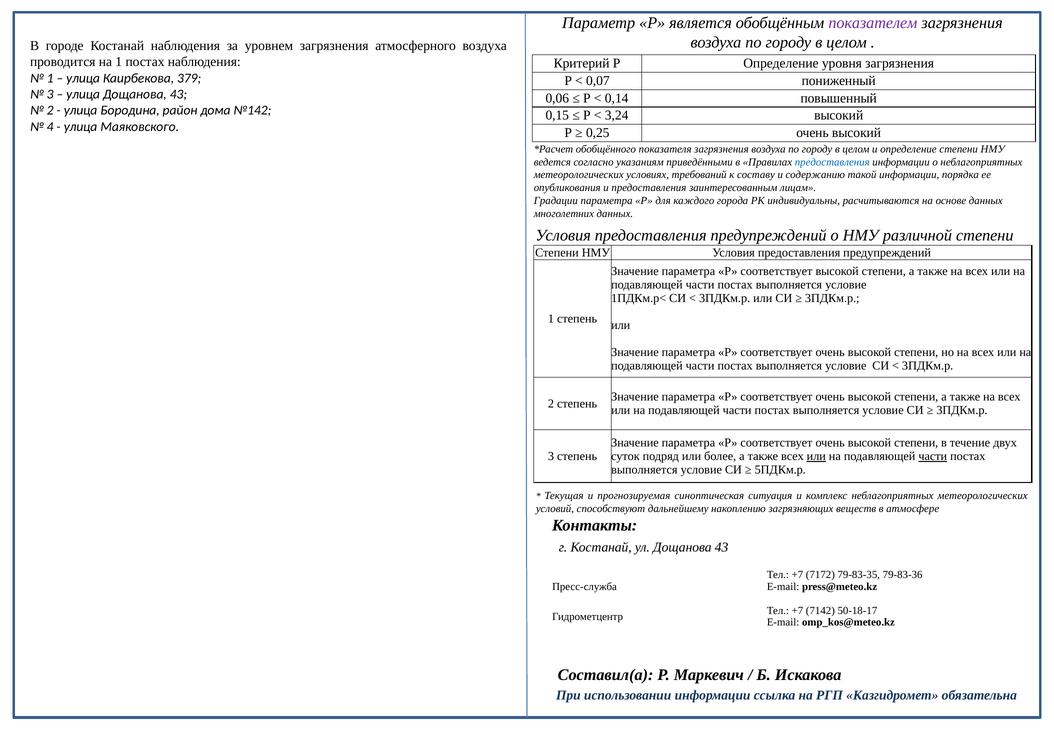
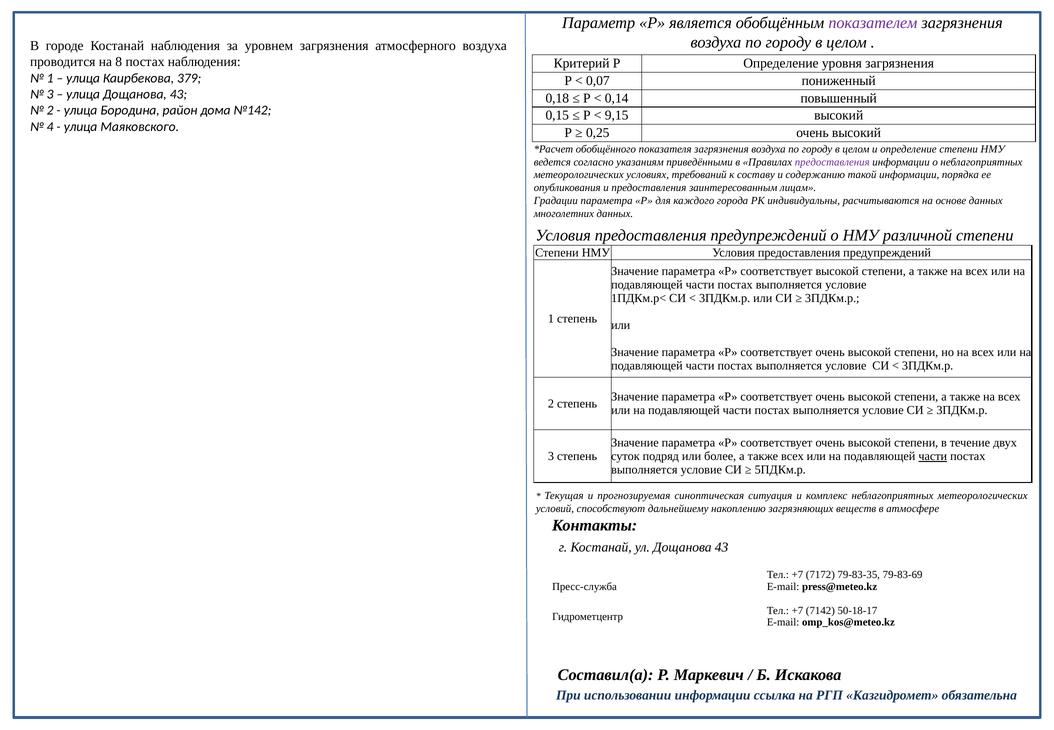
на 1: 1 -> 8 (119, 62)
0,06: 0,06 -> 0,18 (557, 98)
3,24: 3,24 -> 9,15 (617, 115)
предоставления colour: blue -> purple (832, 162)
или underline: present -> none (816, 456)
79-83-36: 79-83-36 -> 79-83-69 (903, 574)
